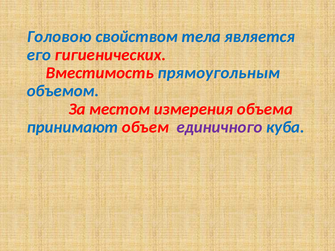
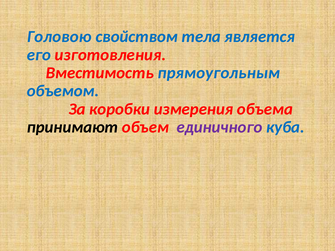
гигиенических: гигиенических -> изготовления (110, 55)
местом: местом -> коробки (120, 109)
принимают colour: blue -> black (73, 127)
